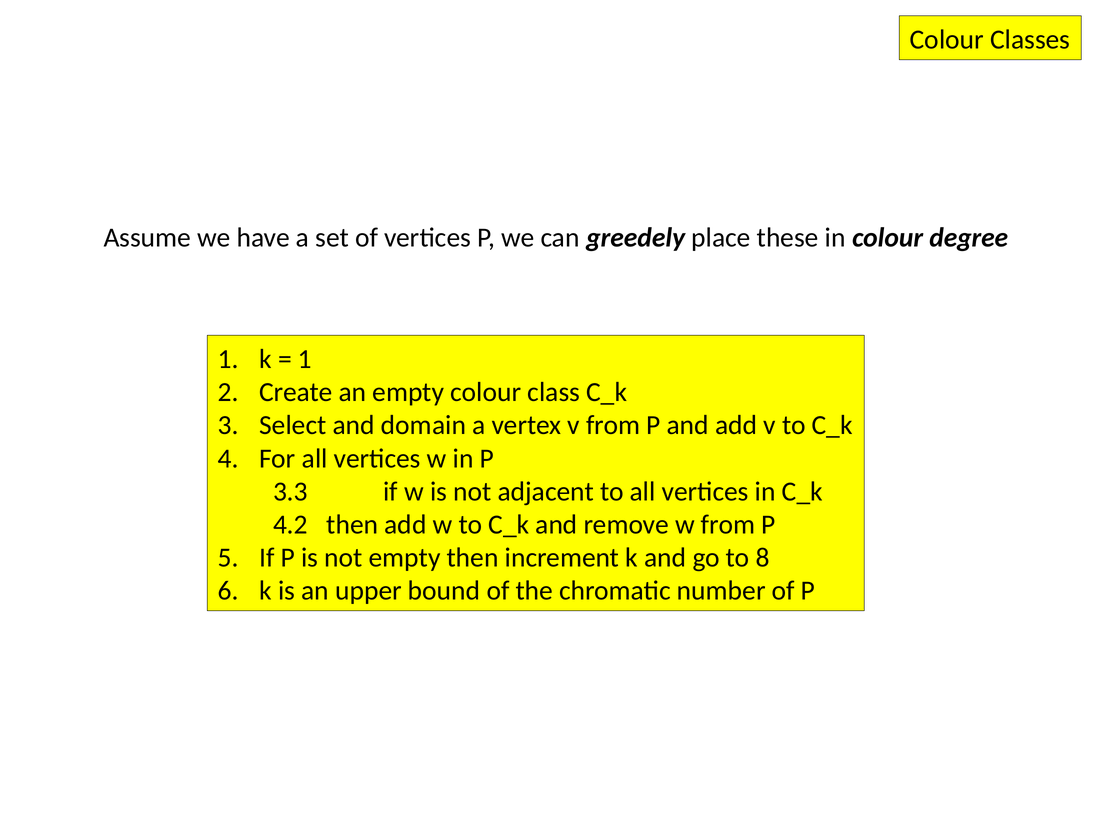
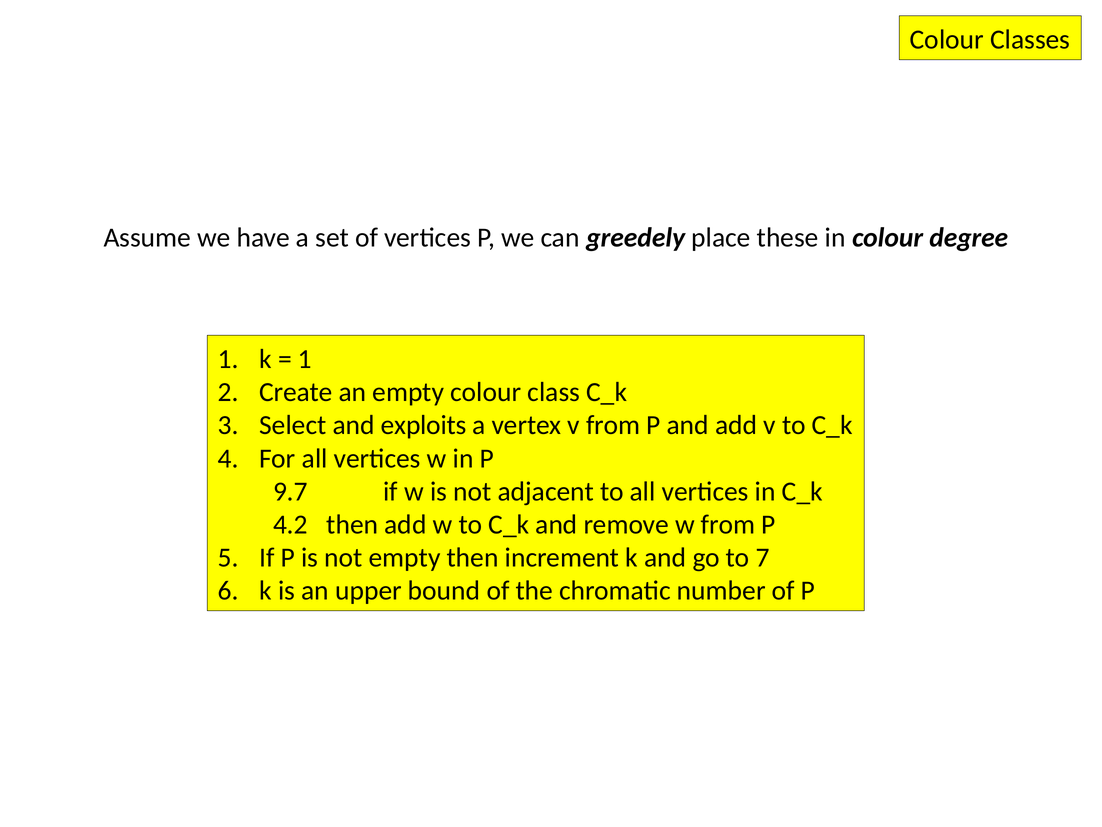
domain: domain -> exploits (424, 425)
3.3: 3.3 -> 9.7 (290, 491)
8: 8 -> 7 (763, 557)
